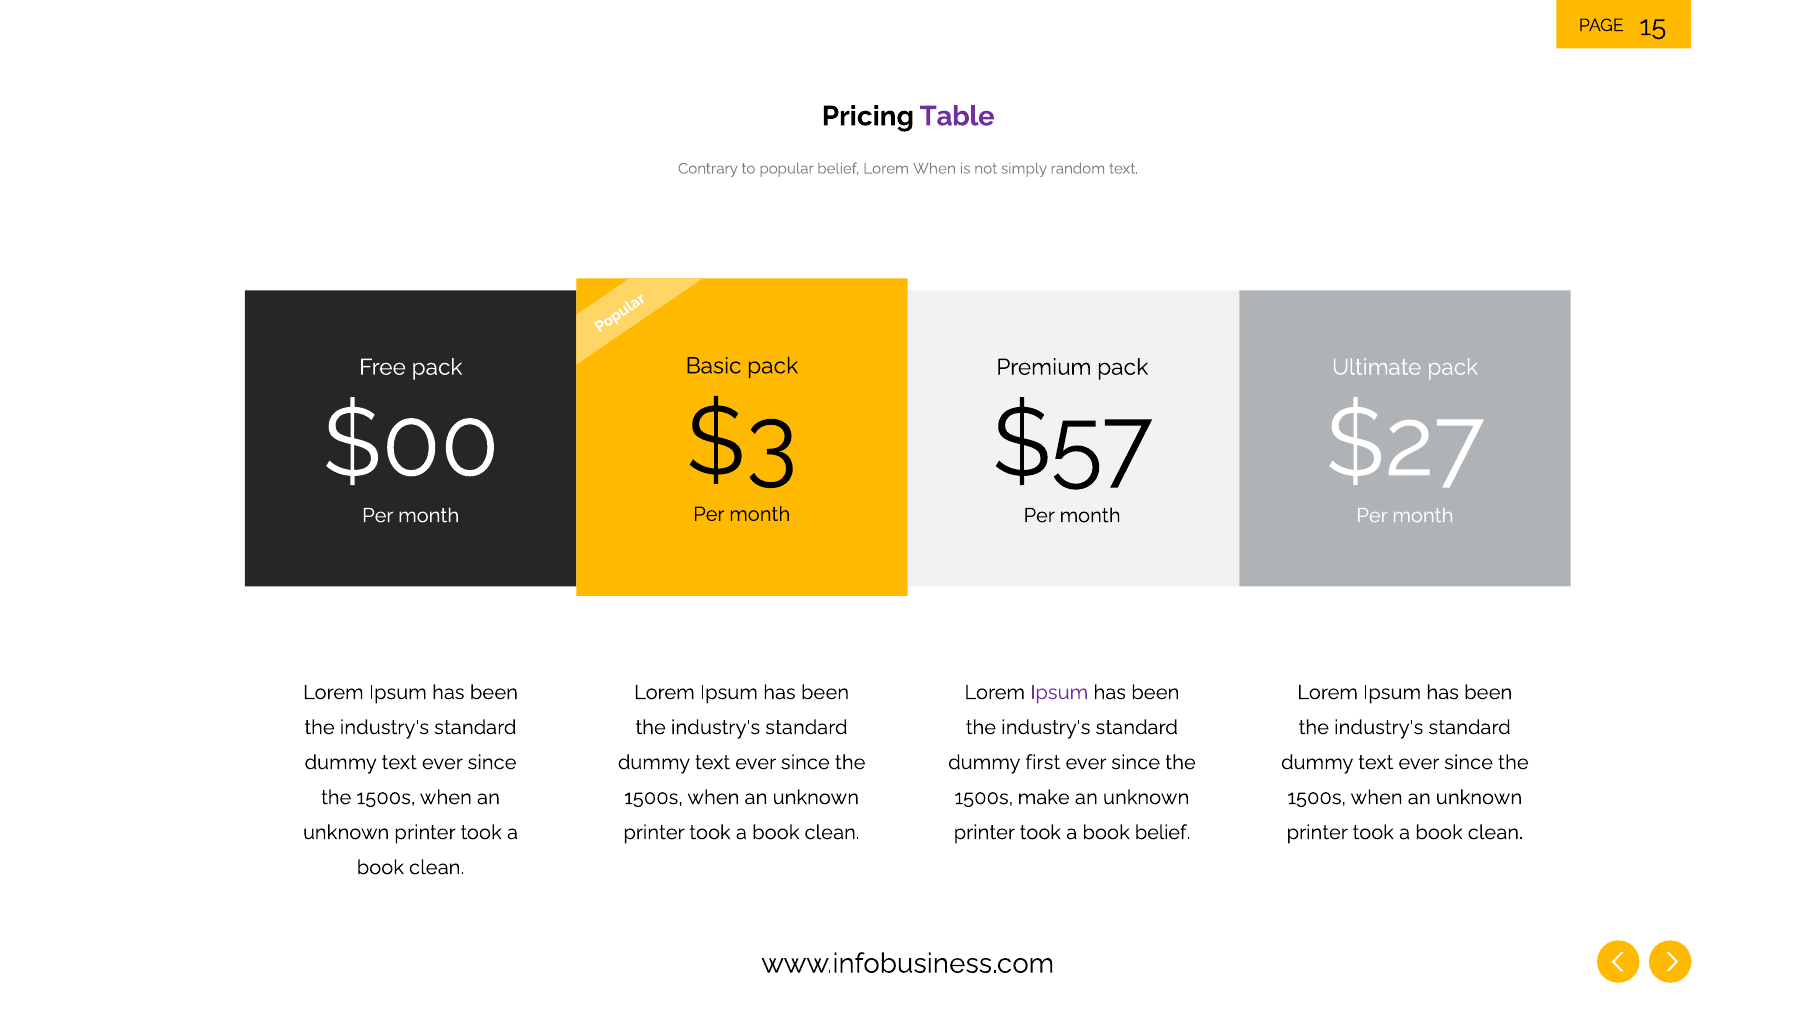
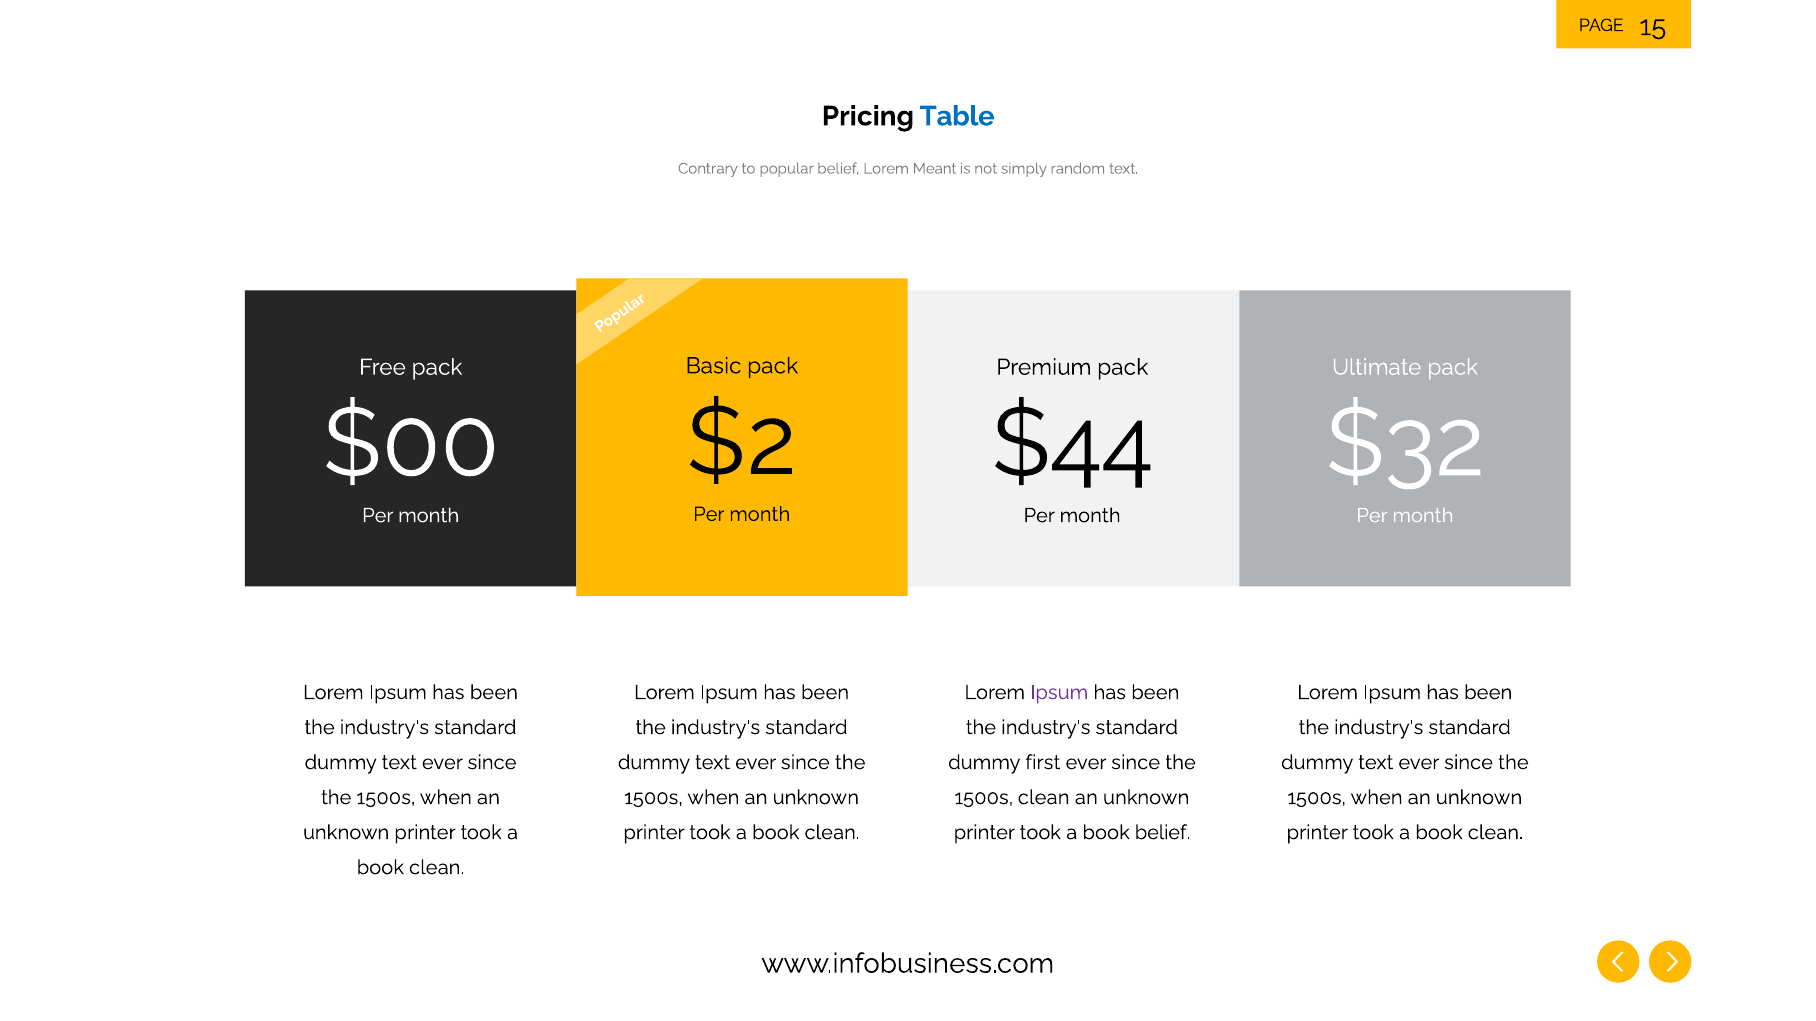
Table colour: purple -> blue (957, 116)
Lorem When: When -> Meant (935, 169)
$3: $3 -> $2 (741, 443)
$57: $57 -> $44 (1073, 444)
$27: $27 -> $32 (1405, 444)
1500s make: make -> clean (1044, 798)
